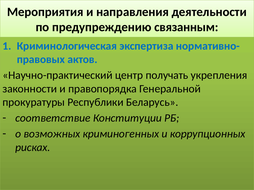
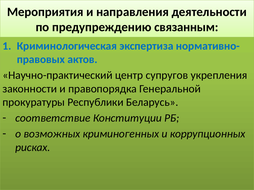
получать: получать -> супругов (167, 75)
